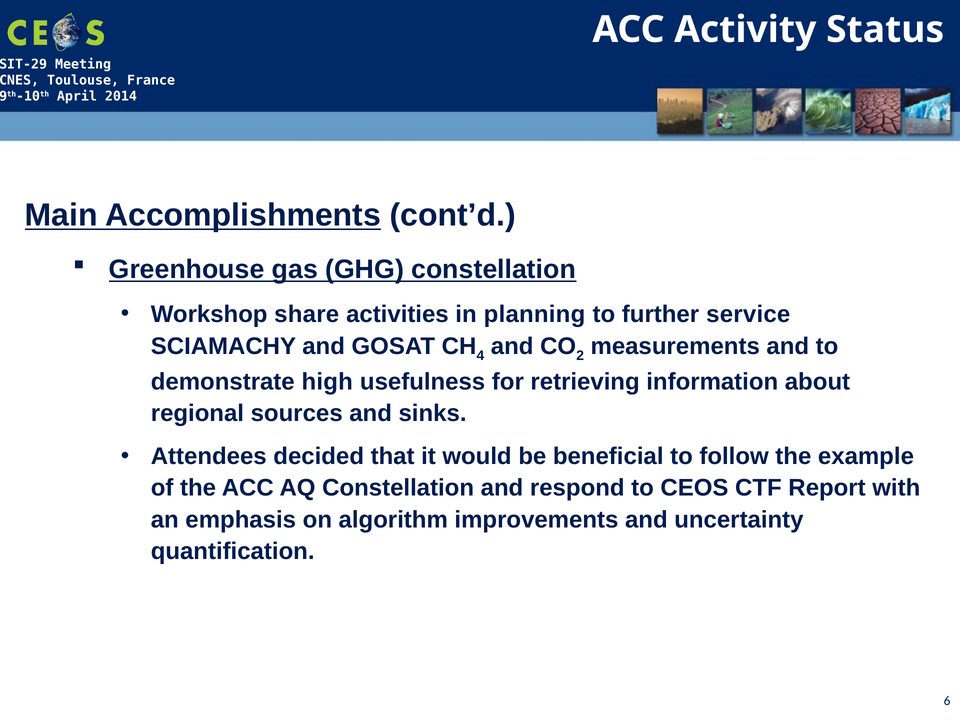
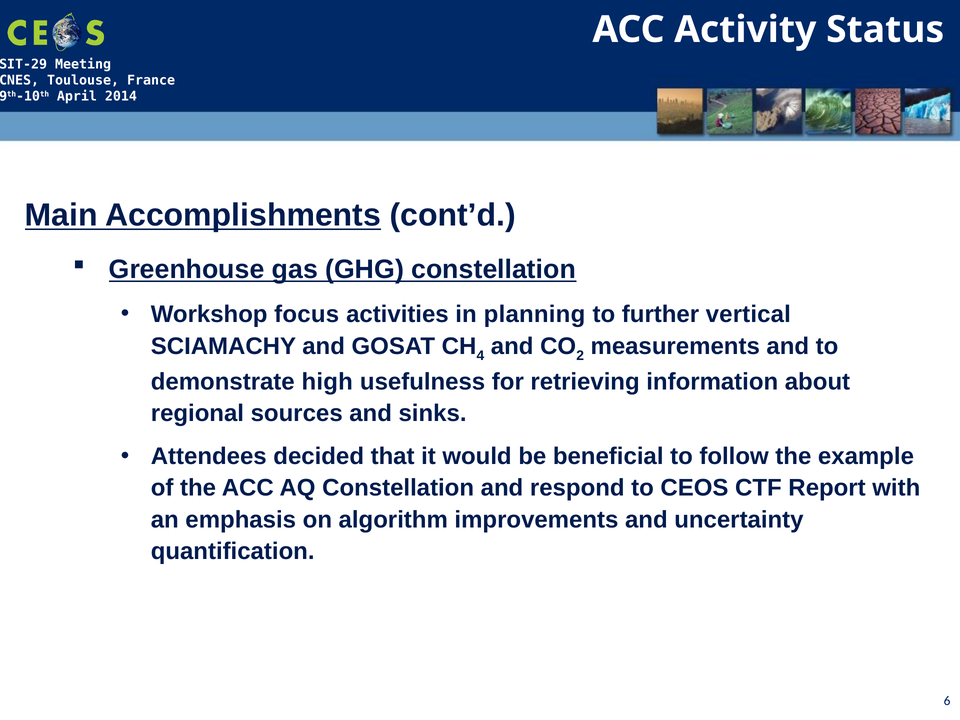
share: share -> focus (307, 314)
service: service -> vertical (748, 314)
